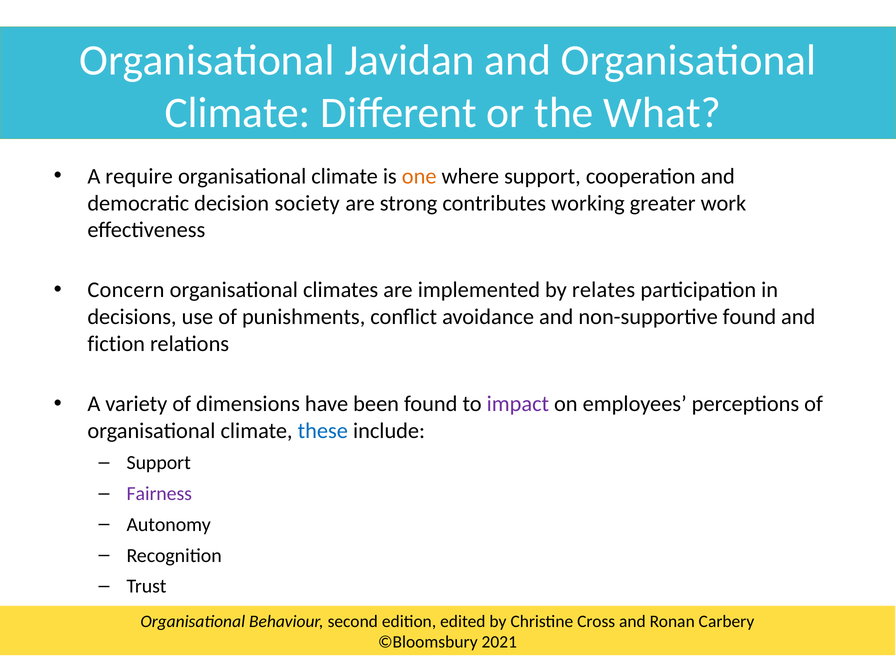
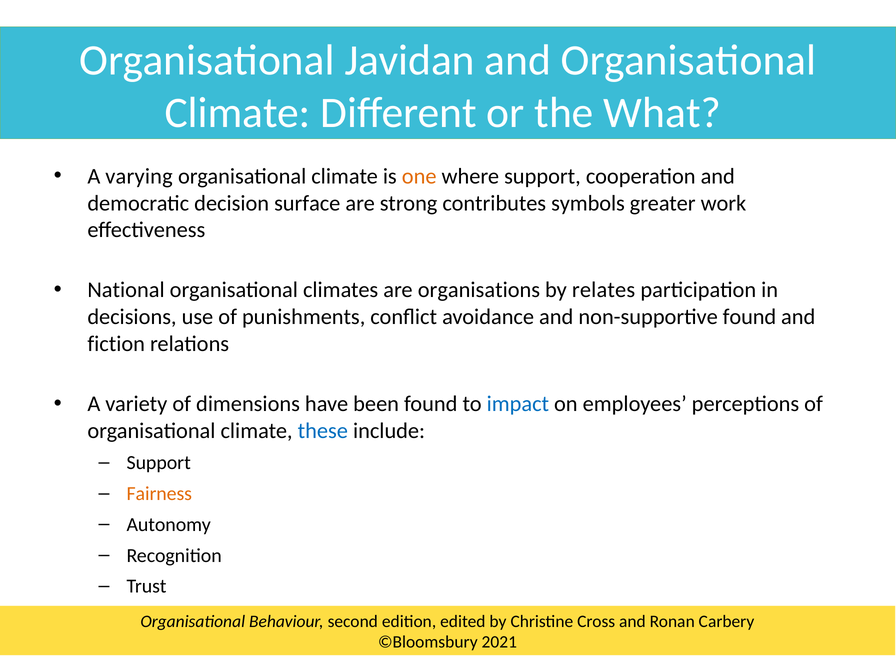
require: require -> varying (139, 176)
society: society -> surface (307, 203)
working: working -> symbols (588, 203)
Concern: Concern -> National (126, 290)
implemented: implemented -> organisations (479, 290)
impact colour: purple -> blue (518, 404)
Fairness colour: purple -> orange (159, 494)
